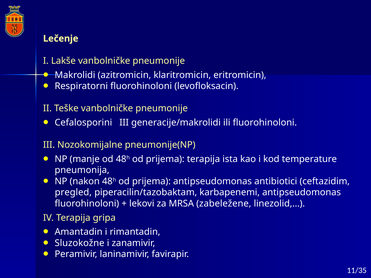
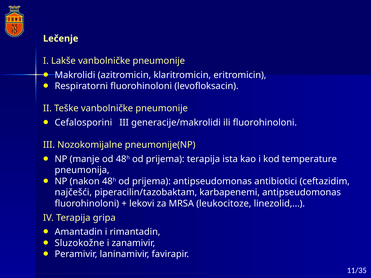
pregled: pregled -> najčešći (73, 193)
zabeležene: zabeležene -> leukocitoze (224, 204)
